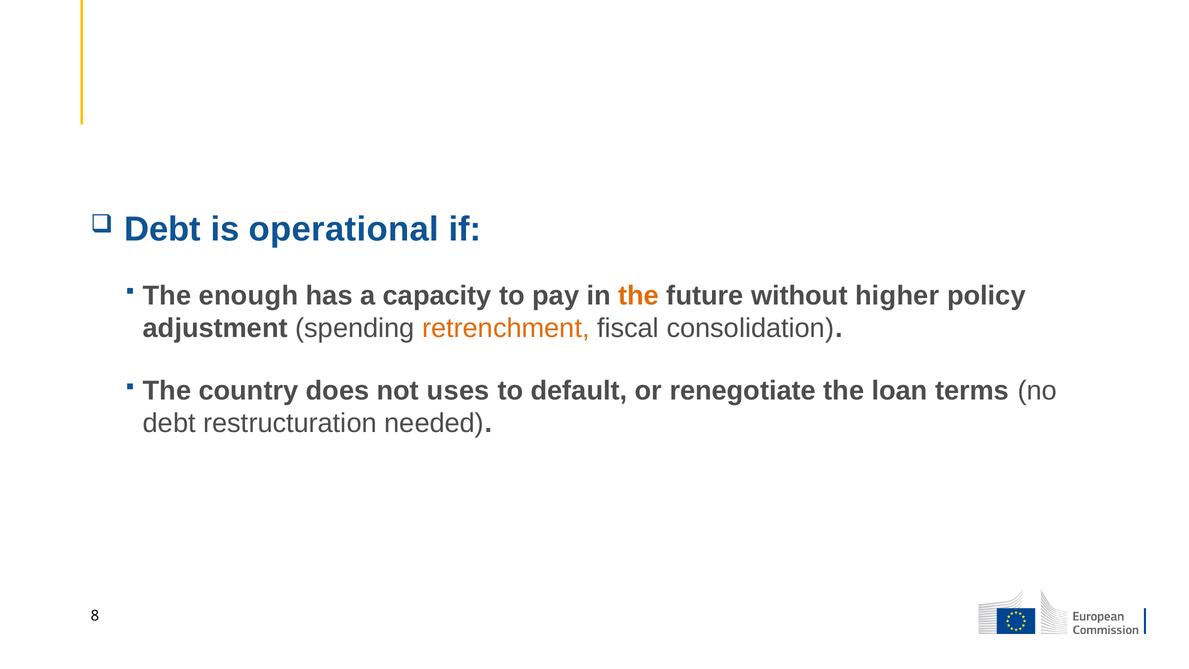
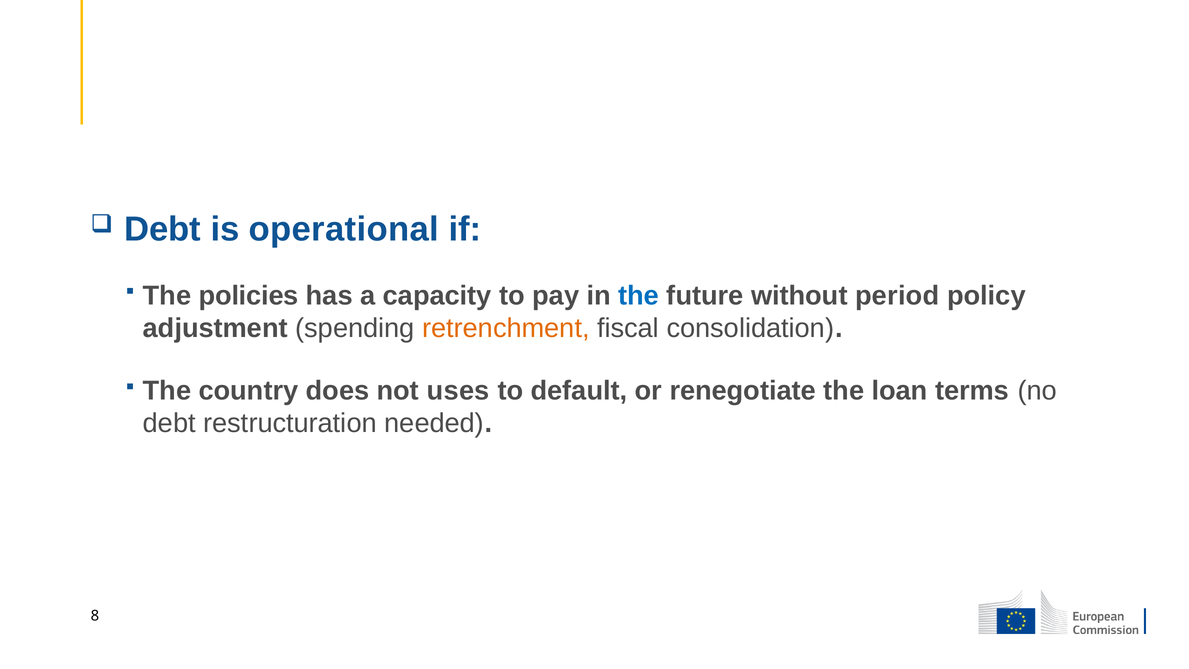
enough: enough -> policies (249, 296)
the colour: orange -> blue (639, 296)
higher: higher -> period (897, 296)
